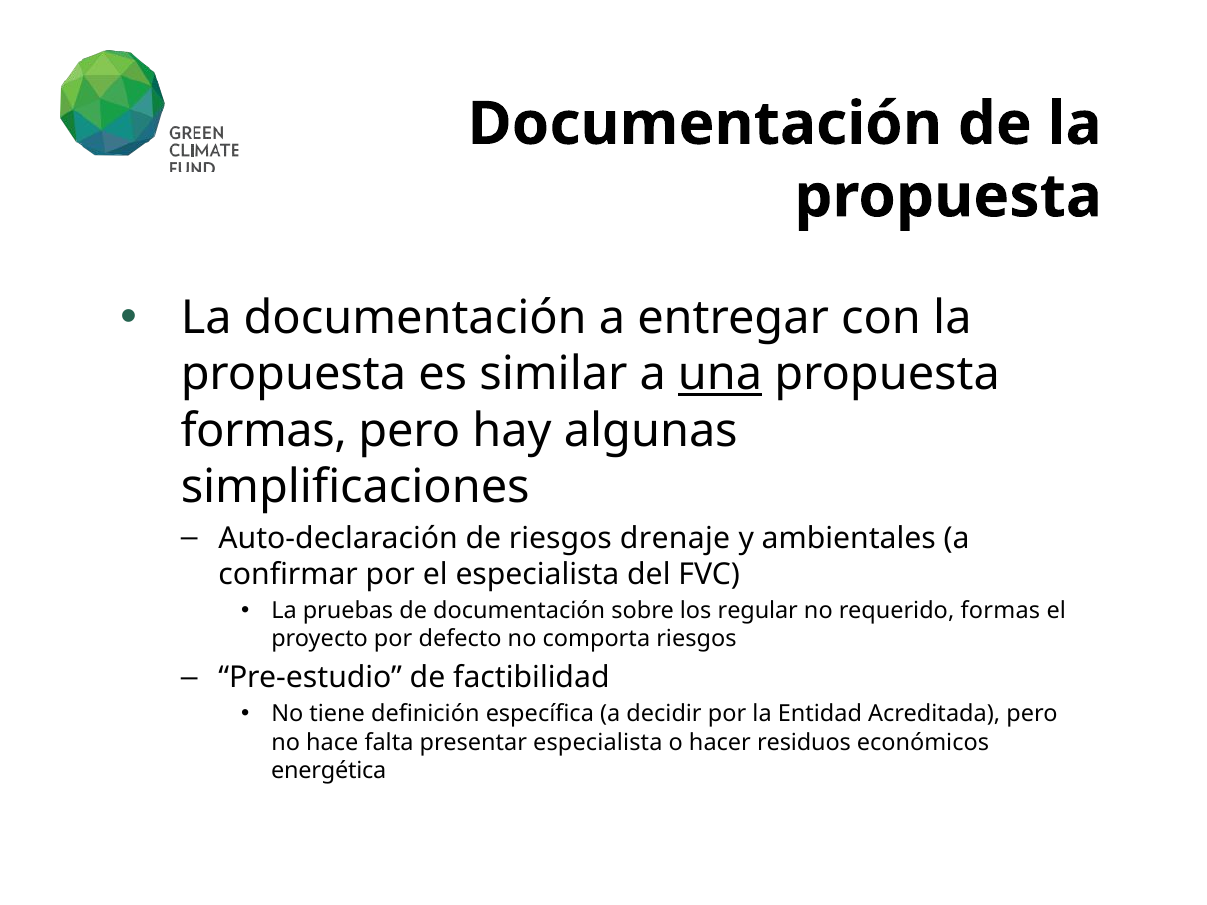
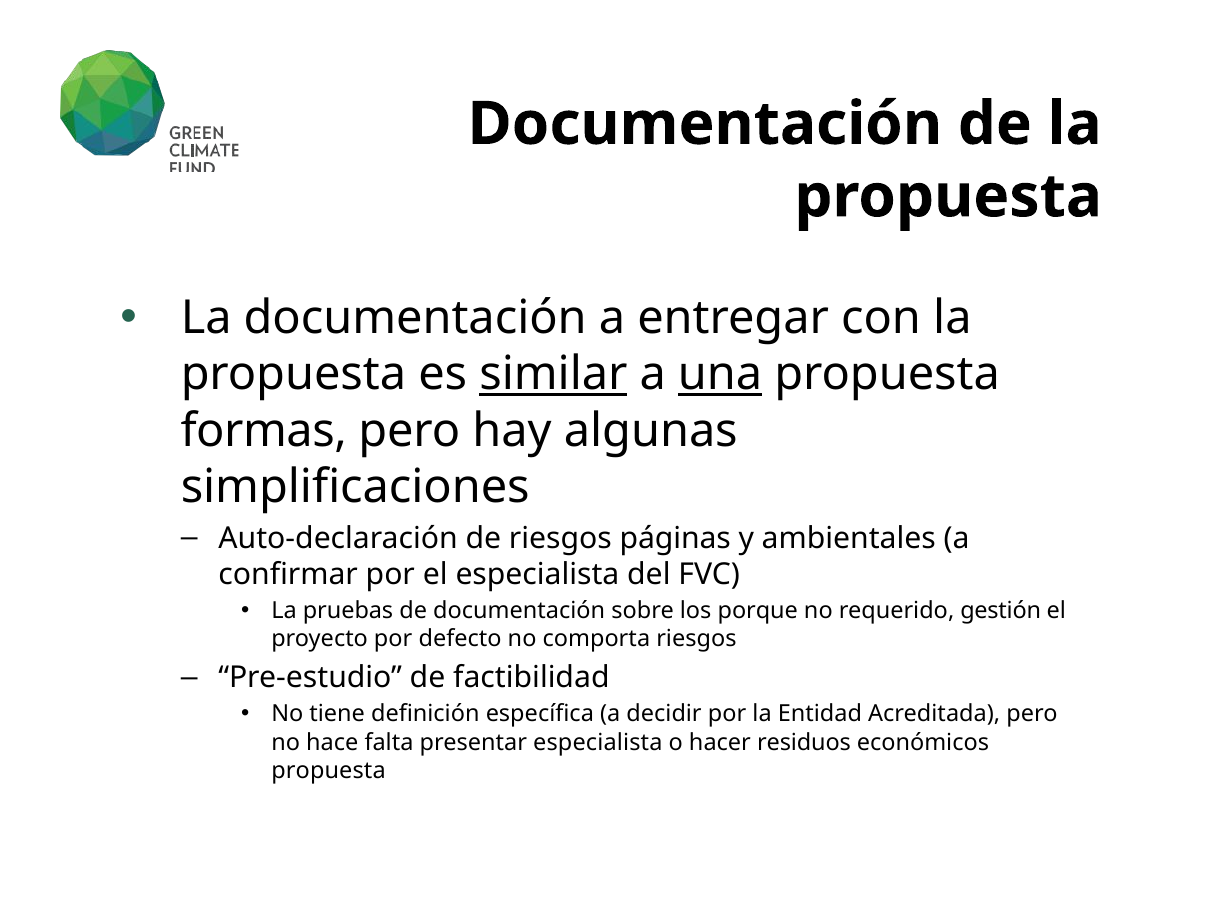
similar underline: none -> present (553, 375)
drenaje: drenaje -> páginas (675, 538)
regular: regular -> porque (758, 611)
requerido formas: formas -> gestión (1001, 611)
energética: energética -> propuesta (329, 771)
